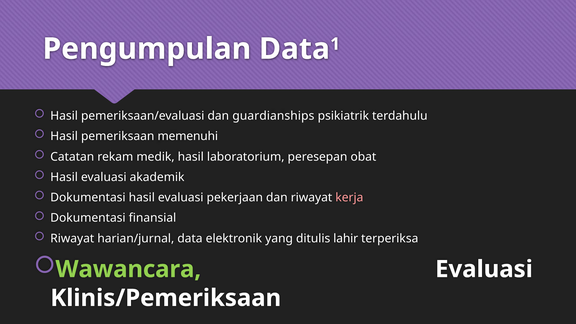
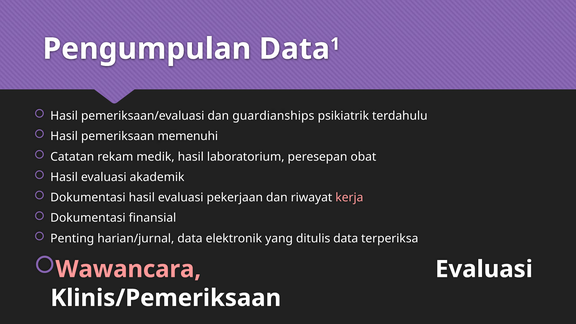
Riwayat: Riwayat -> Penting (72, 238)
ditulis lahir: lahir -> data (346, 238)
Wawancara colour: light green -> pink (128, 269)
